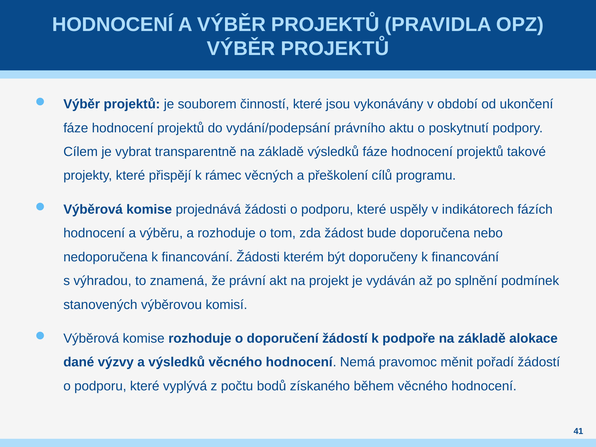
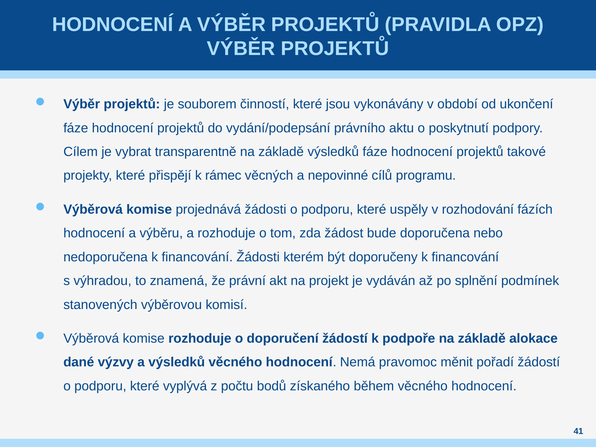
přeškolení: přeškolení -> nepovinné (338, 176)
indikátorech: indikátorech -> rozhodování (478, 209)
